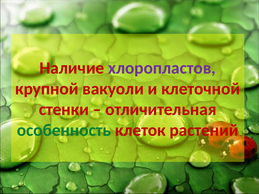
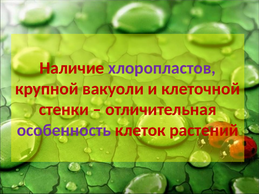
особенность colour: green -> purple (64, 130)
